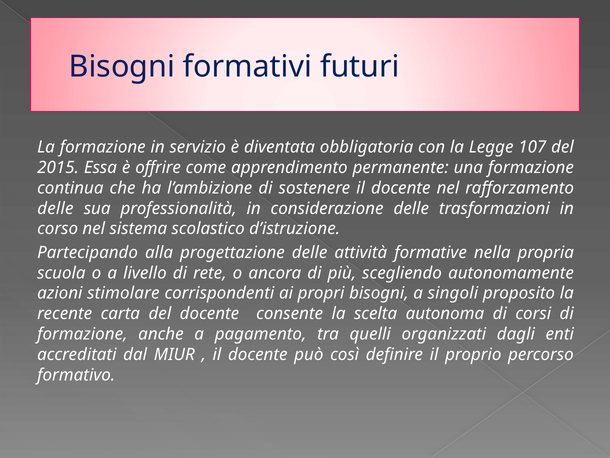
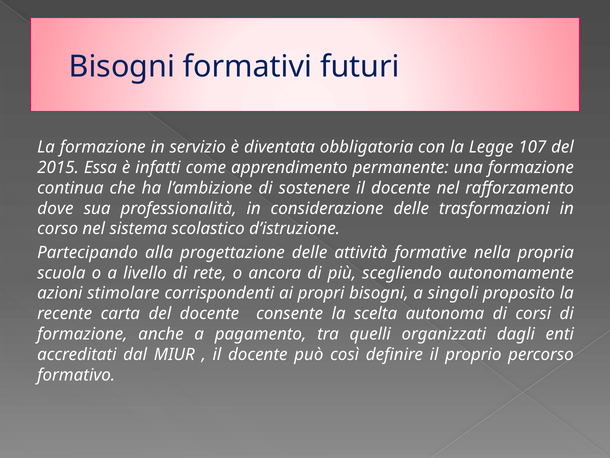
offrire: offrire -> infatti (158, 167)
delle: delle -> dove (55, 208)
